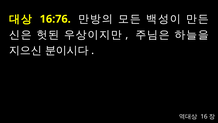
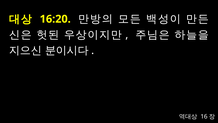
16:76: 16:76 -> 16:20 (55, 19)
